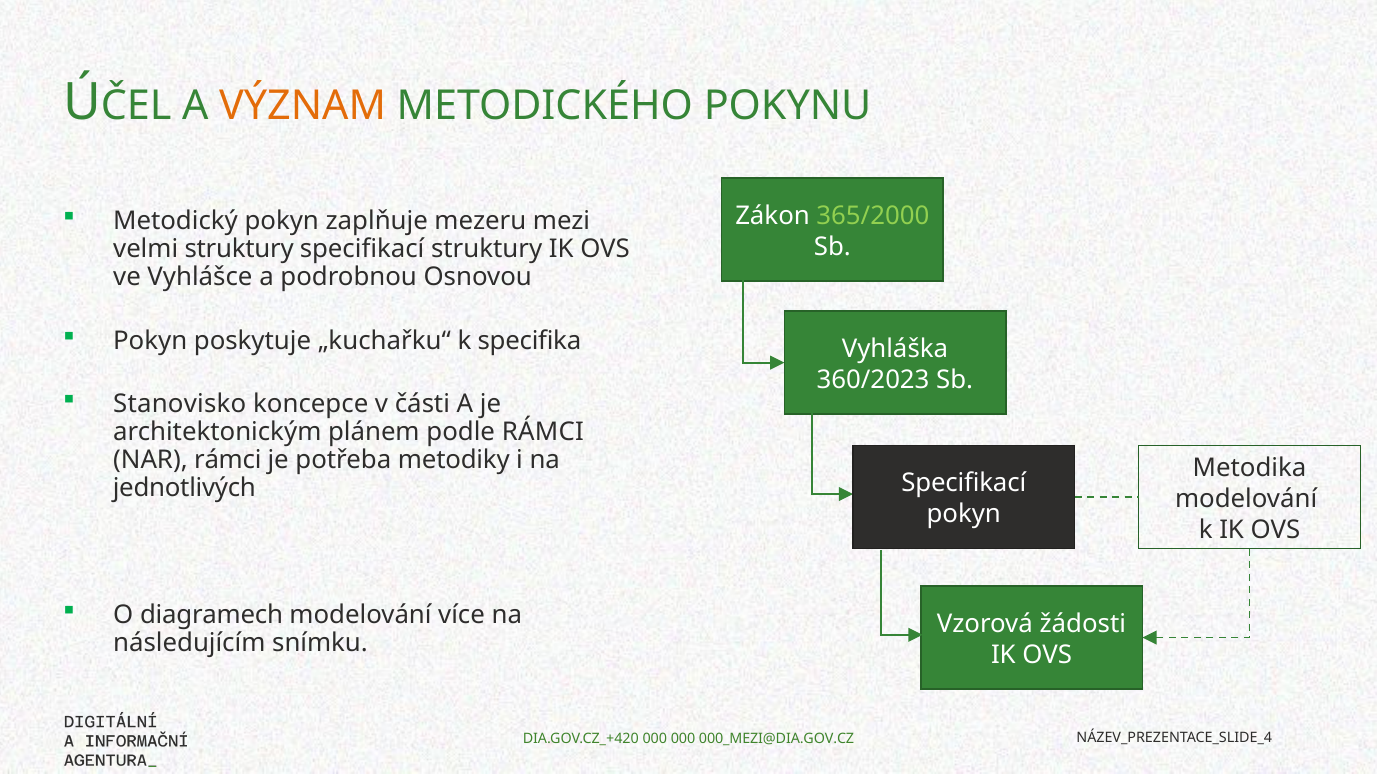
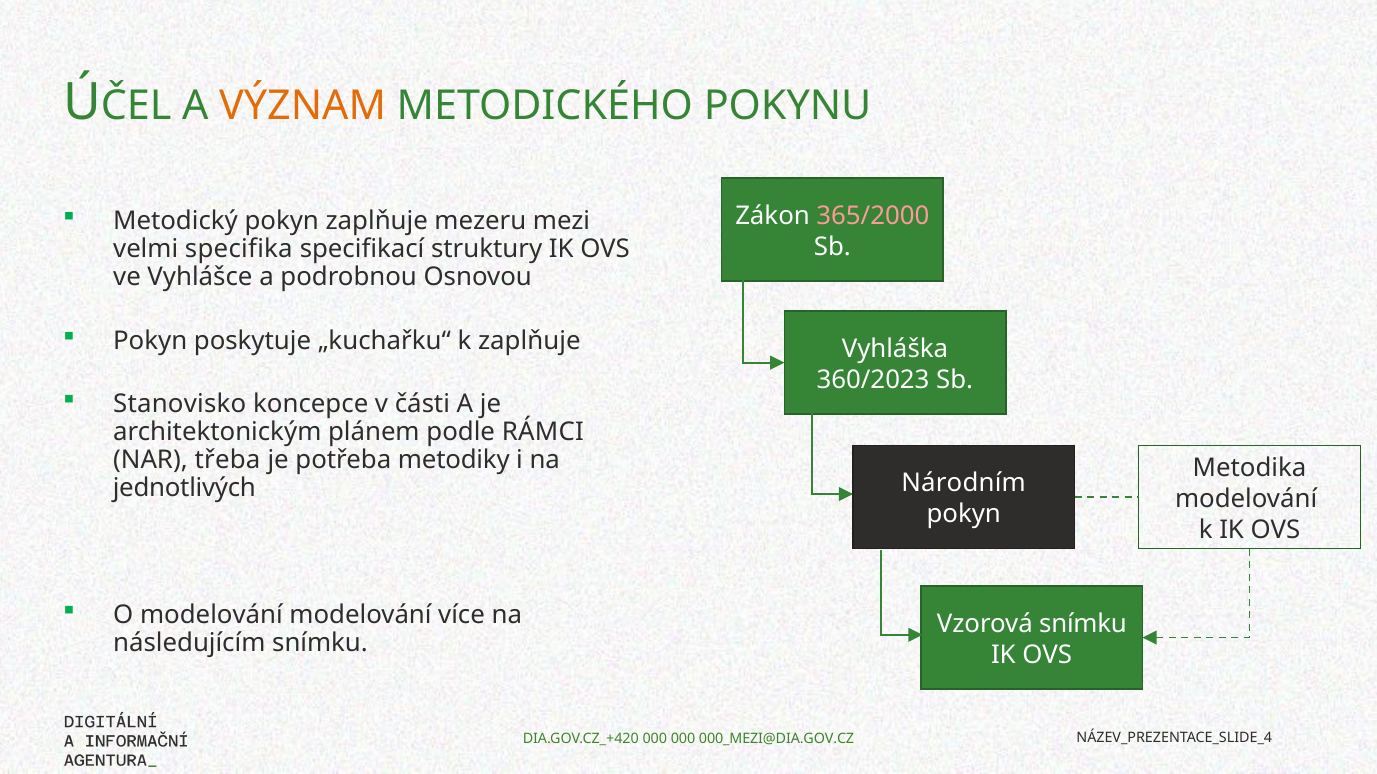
365/2000 colour: light green -> pink (873, 216)
velmi struktury: struktury -> specifika (239, 249)
k specifika: specifika -> zaplňuje (529, 341)
NAR rámci: rámci -> třeba (228, 460)
Specifikací: Specifikací -> Národním (964, 484)
O diagramech: diagramech -> modelování (211, 616)
Vzorová žádosti: žádosti -> snímku (1083, 624)
